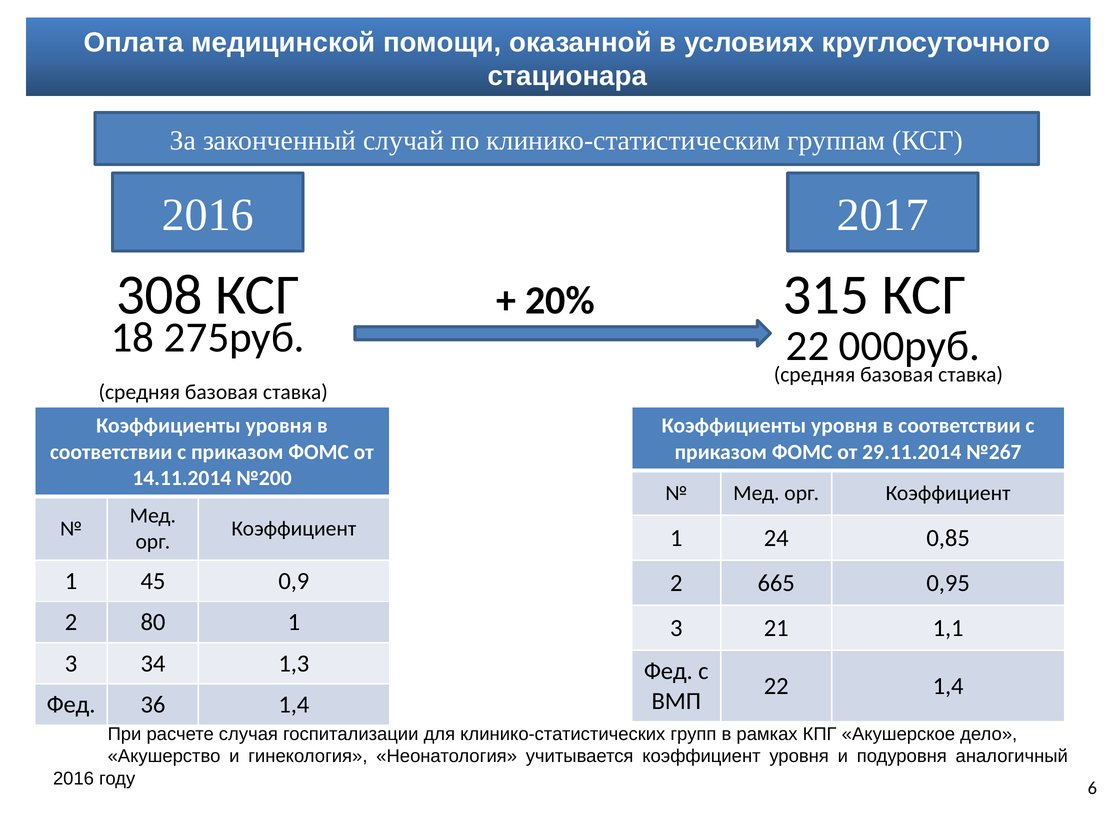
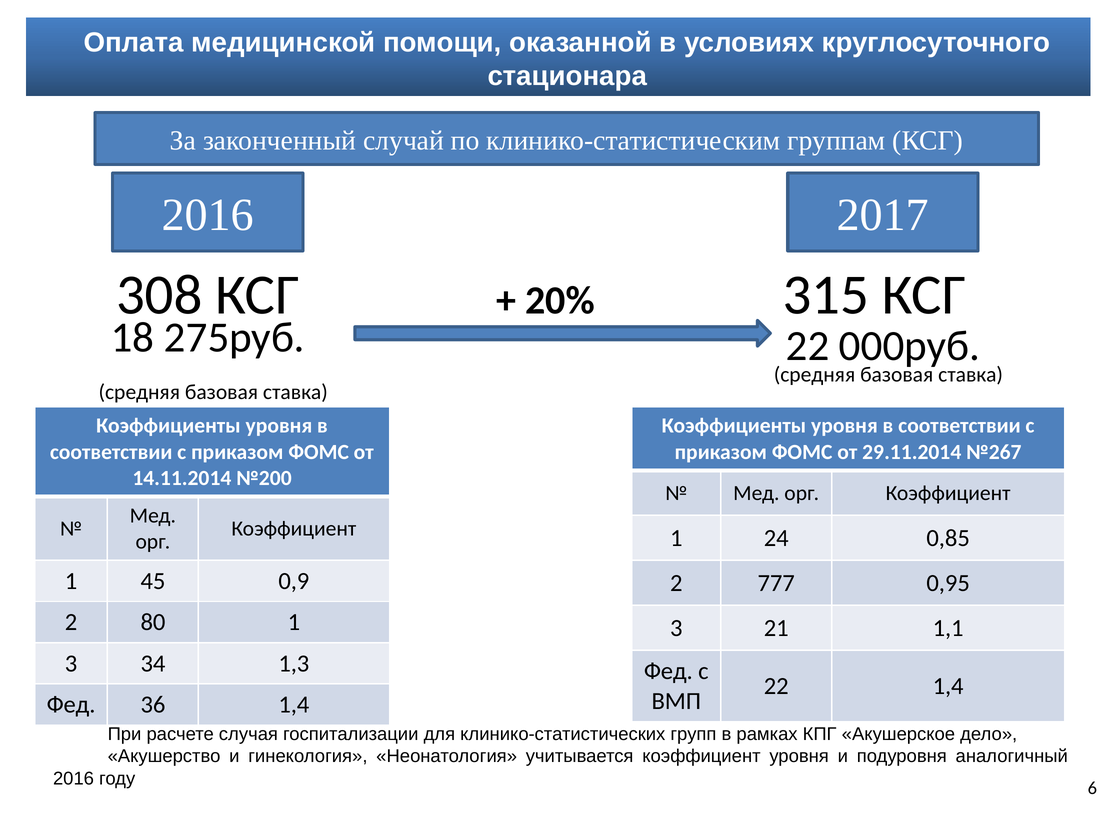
665: 665 -> 777 (776, 583)
